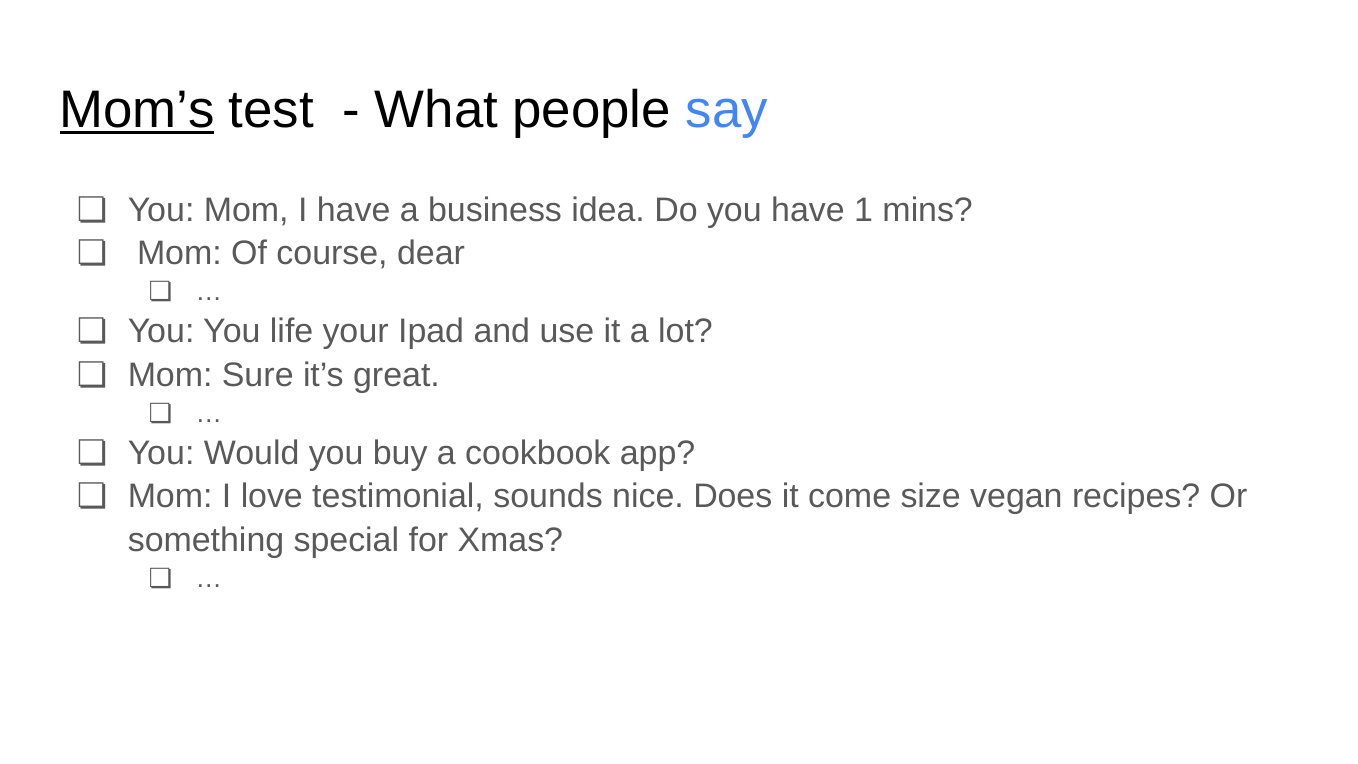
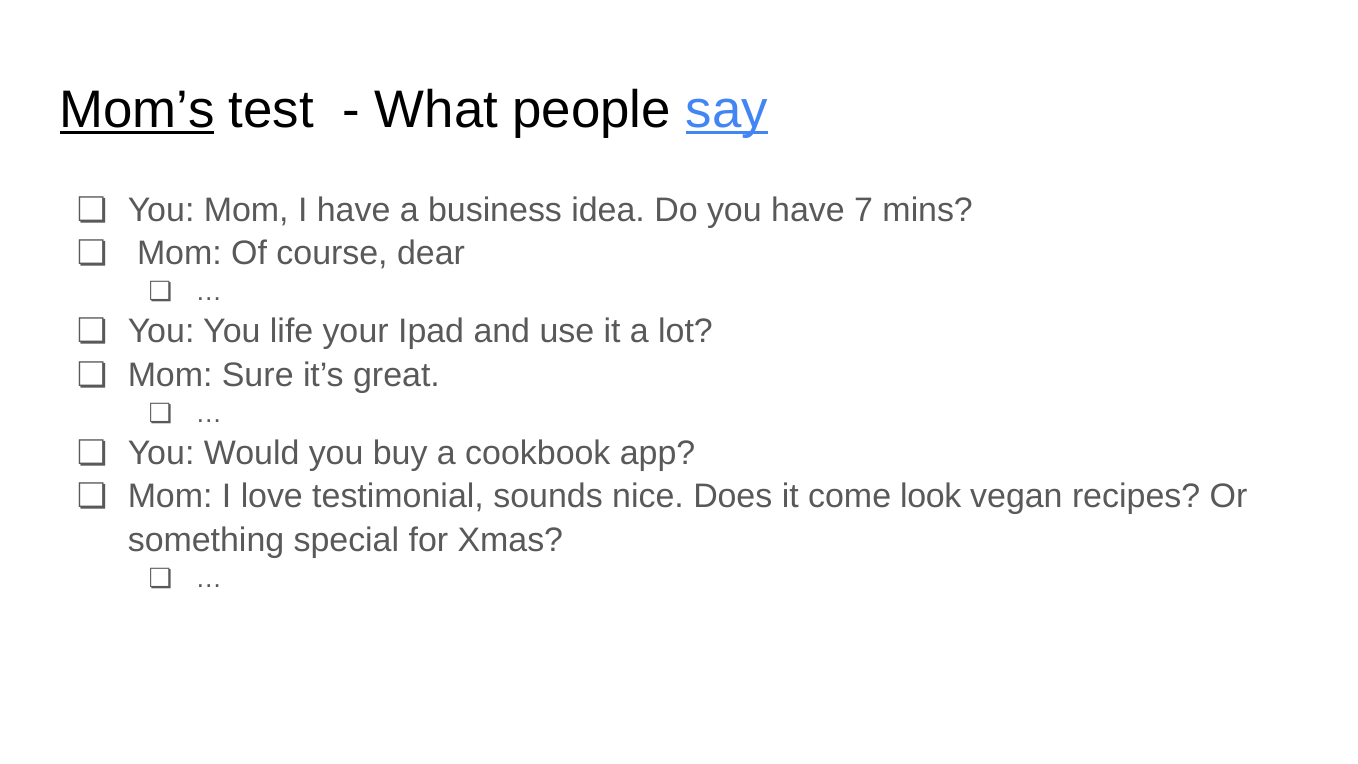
say underline: none -> present (727, 110)
1: 1 -> 7 (864, 210)
size: size -> look (931, 497)
